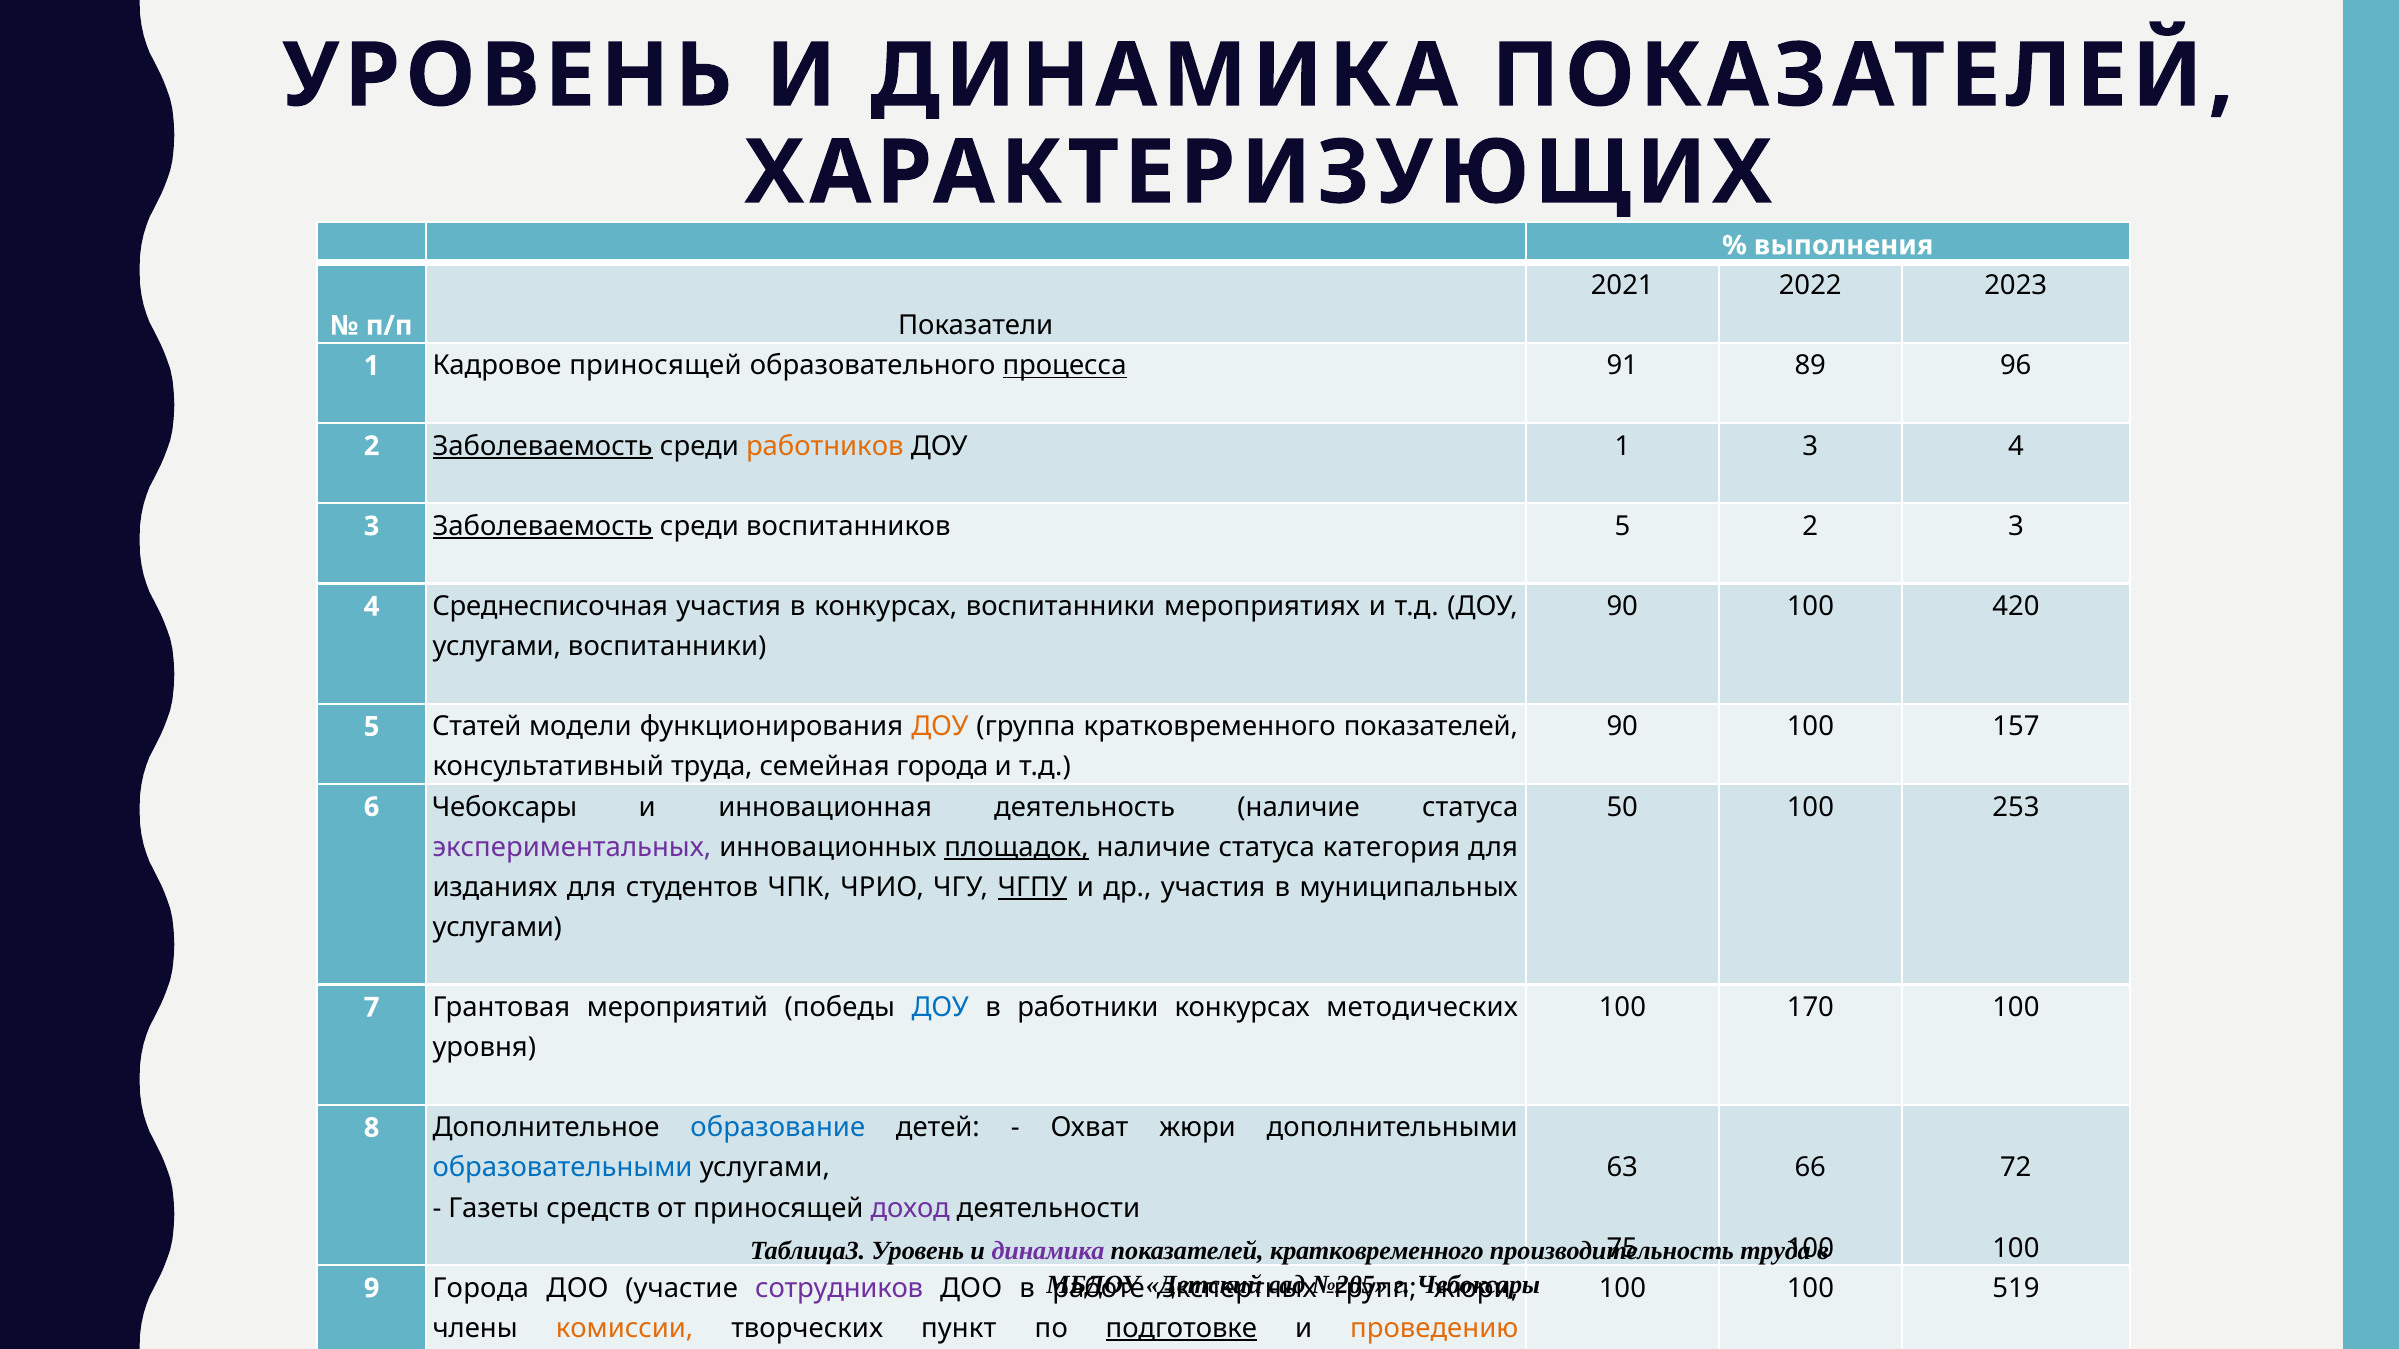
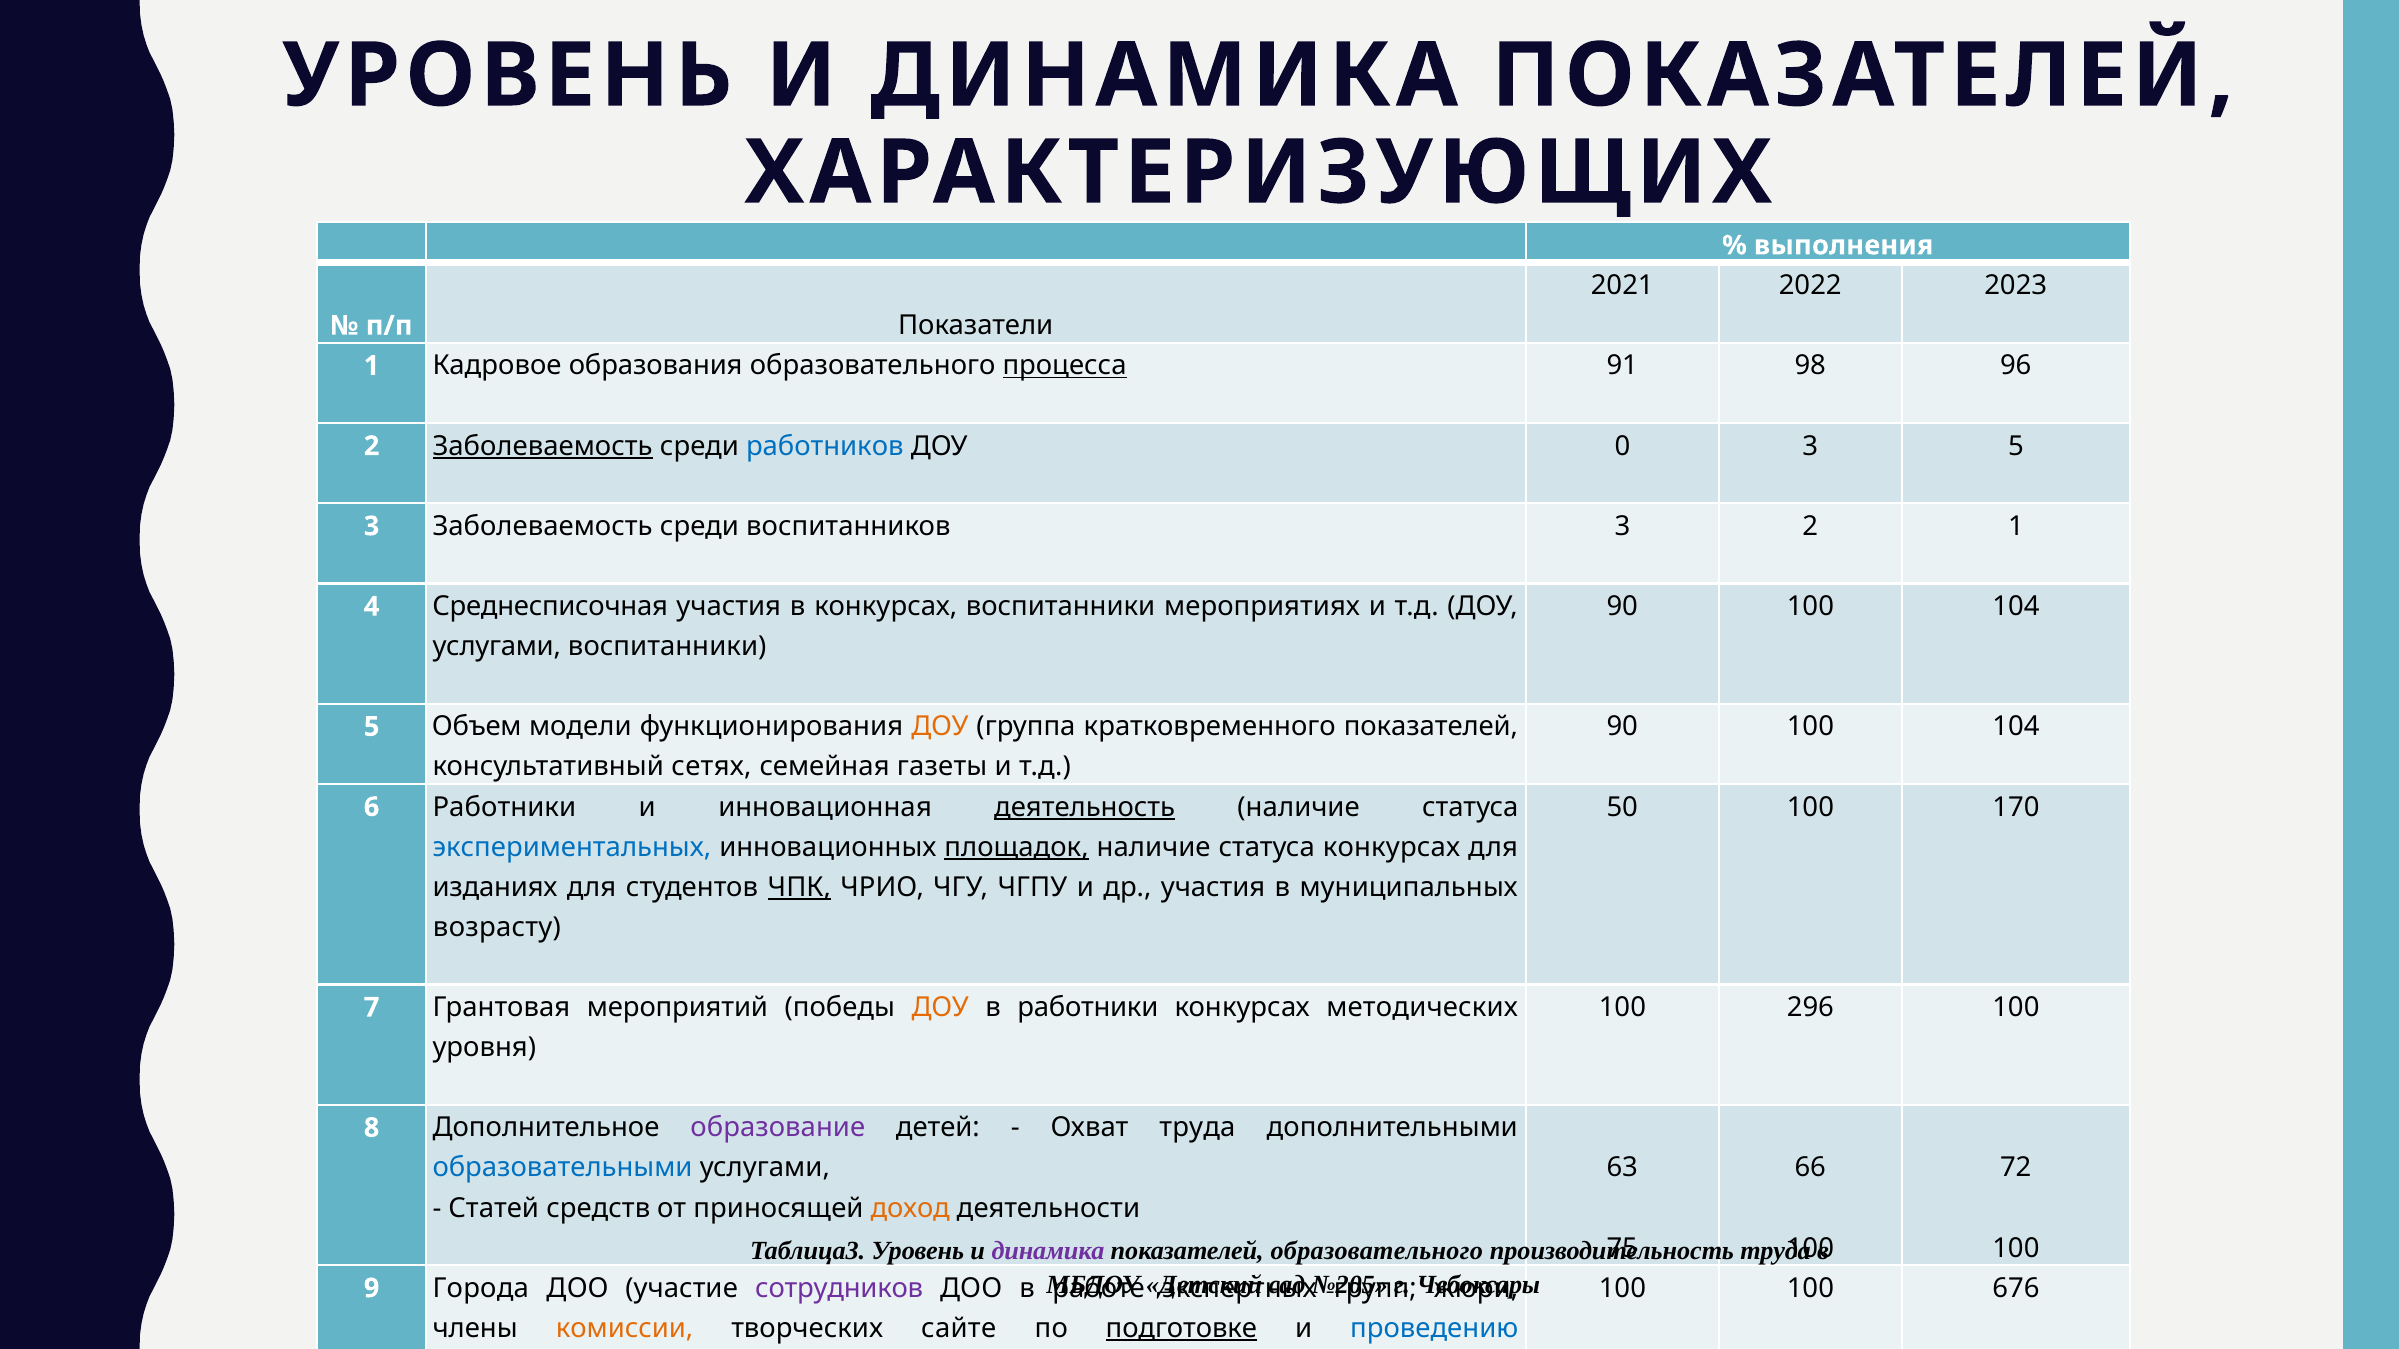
Кадровое приносящей: приносящей -> образования (656, 366)
89: 89 -> 98 (1810, 366)
работников colour: orange -> blue (825, 446)
ДОУ 1: 1 -> 0 (1622, 446)
4: 4 -> 5 (2016, 446)
Заболеваемость underline: present -> none (543, 526)
воспитанников 5: 5 -> 3 (1622, 526)
2 3: 3 -> 1 (2016, 526)
420: 420 -> 104 (2016, 607)
157: 157 -> 104 (2016, 727)
5 Статей: Статей -> Объем (477, 727)
консультативный труда: труда -> сетях (712, 767)
семейная города: города -> газеты (942, 767)
253: 253 -> 170 (2016, 807)
6 Чебоксары: Чебоксары -> Работники (504, 807)
деятельность underline: none -> present (1085, 807)
экспериментальных colour: purple -> blue (572, 847)
статуса категория: категория -> конкурсах (1392, 847)
ЧПК underline: none -> present (799, 887)
ЧГПУ underline: present -> none (1032, 887)
услугами: услугами -> возрасту (497, 928)
170: 170 -> 296 (1810, 1008)
ДОУ colour: blue -> orange (940, 1008)
образование colour: blue -> purple (778, 1128)
Охват жюри: жюри -> труда (1197, 1128)
Газеты: Газеты -> Статей (494, 1208)
доход colour: purple -> orange (910, 1208)
показателей кратковременного: кратковременного -> образовательного (1377, 1252)
519: 519 -> 676 (2016, 1289)
творческих пункт: пункт -> сайте (959, 1329)
проведению colour: orange -> blue (1434, 1329)
